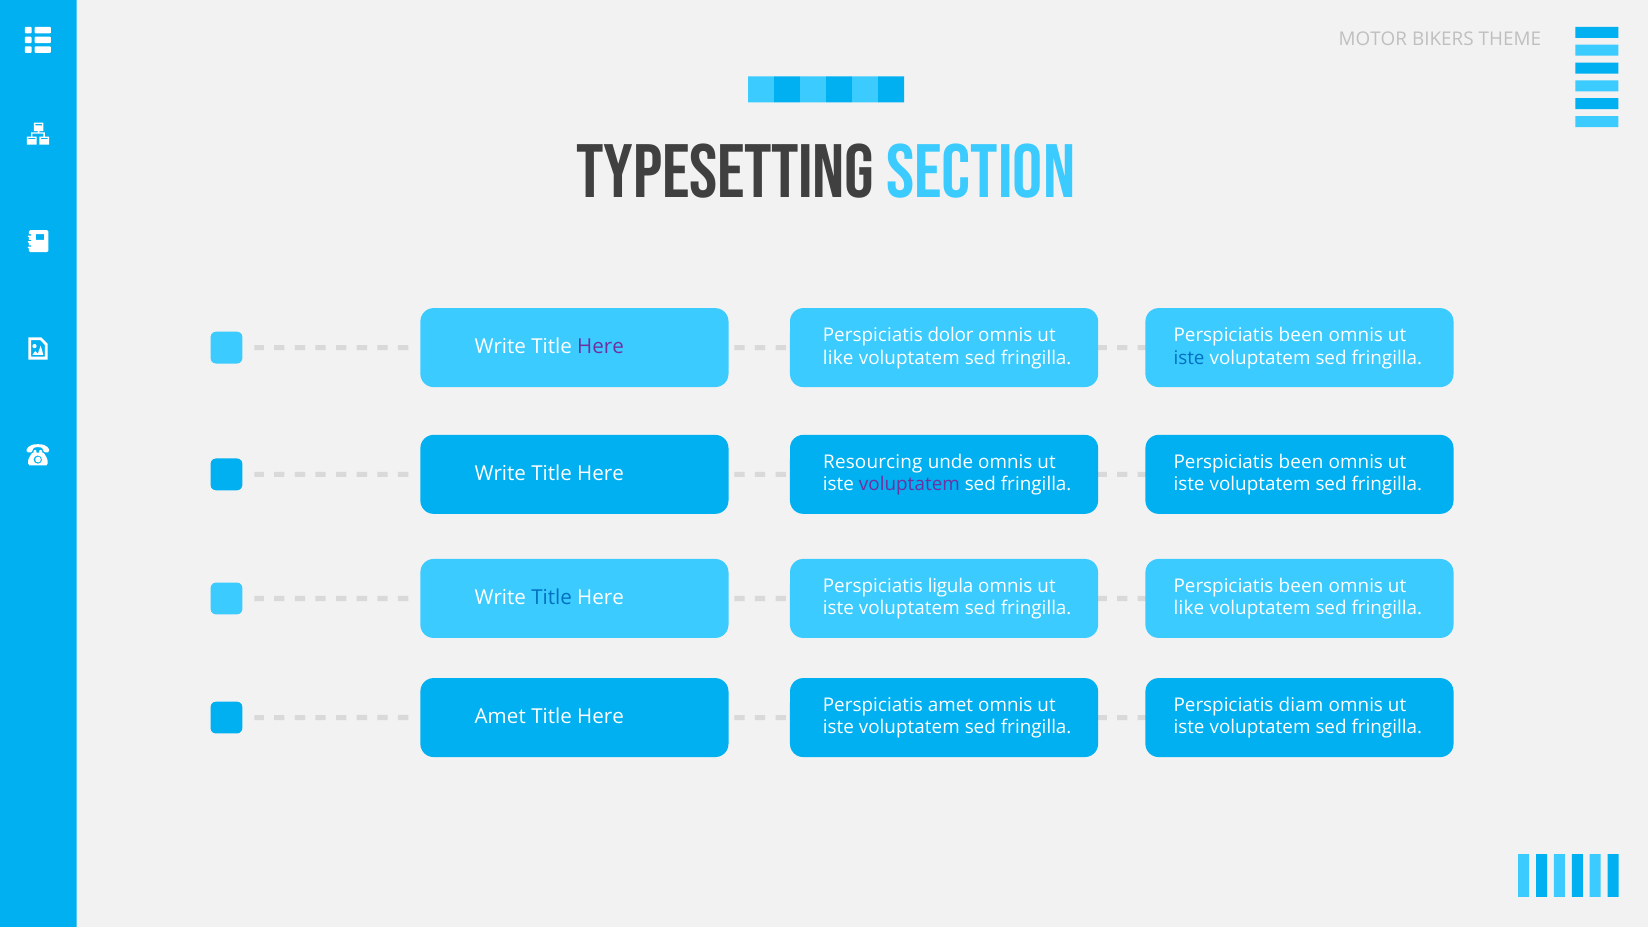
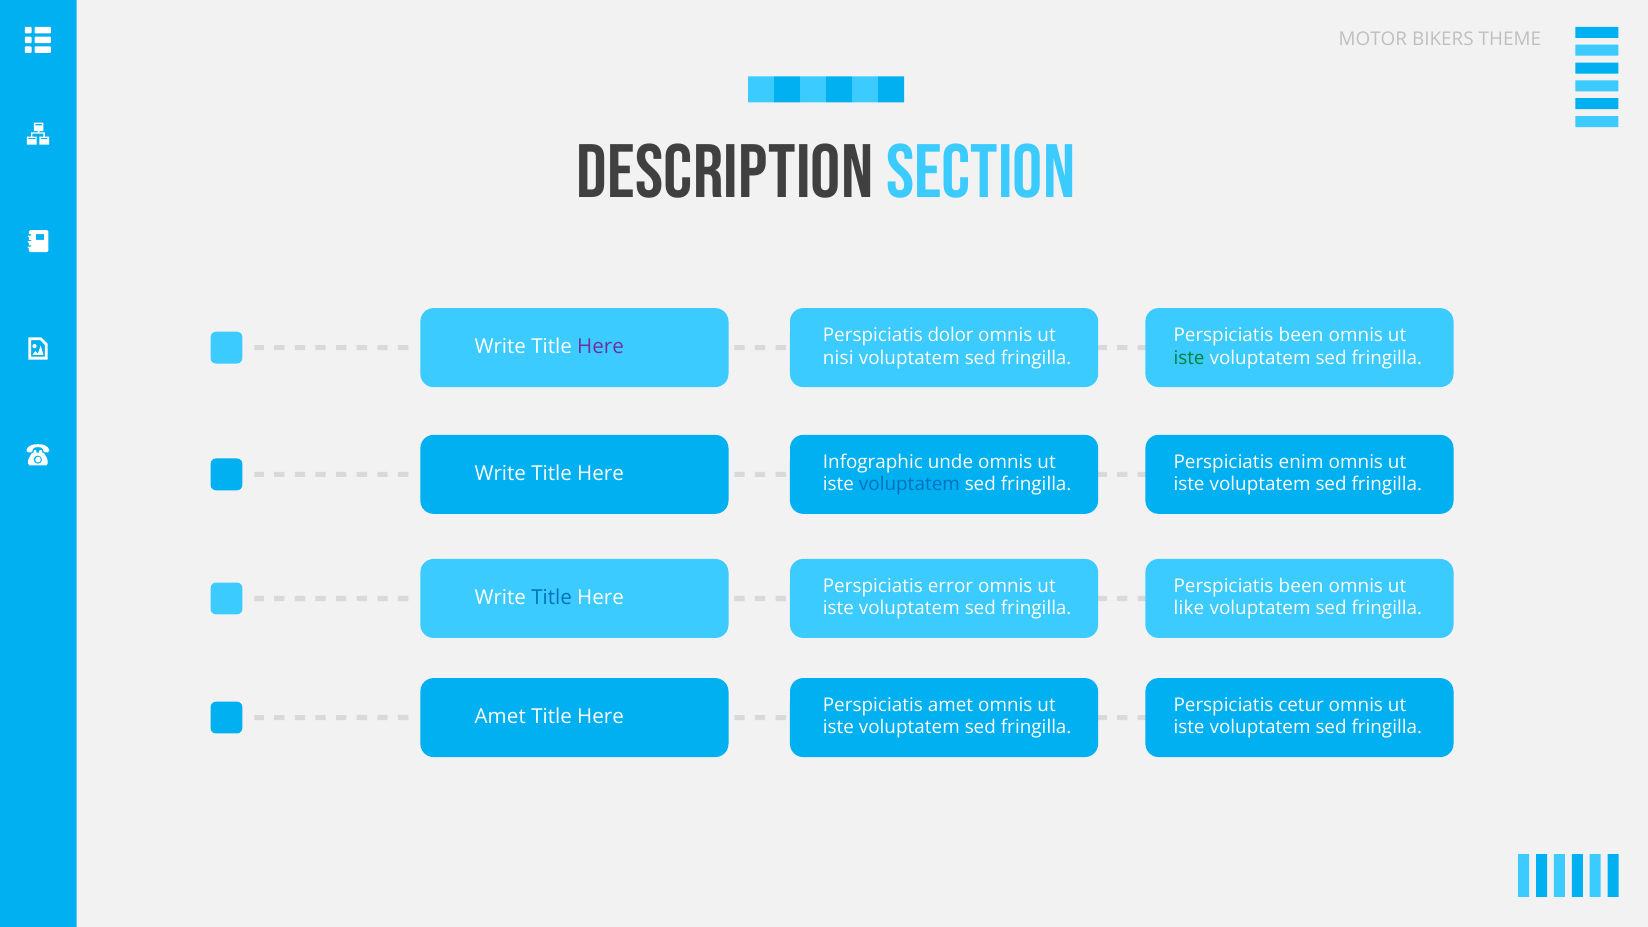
Typesetting: Typesetting -> Description (725, 173)
like: like -> nisi (838, 358)
iste colour: blue -> green (1189, 358)
Resourcing: Resourcing -> Infographic (873, 462)
been: been -> enim (1301, 462)
voluptatem colour: purple -> blue (909, 485)
ligula: ligula -> error (950, 586)
diam: diam -> cetur (1301, 705)
